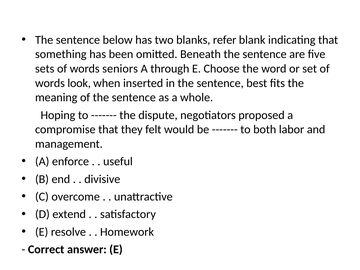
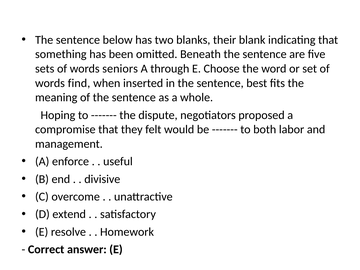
refer: refer -> their (225, 40)
look: look -> find (79, 83)
